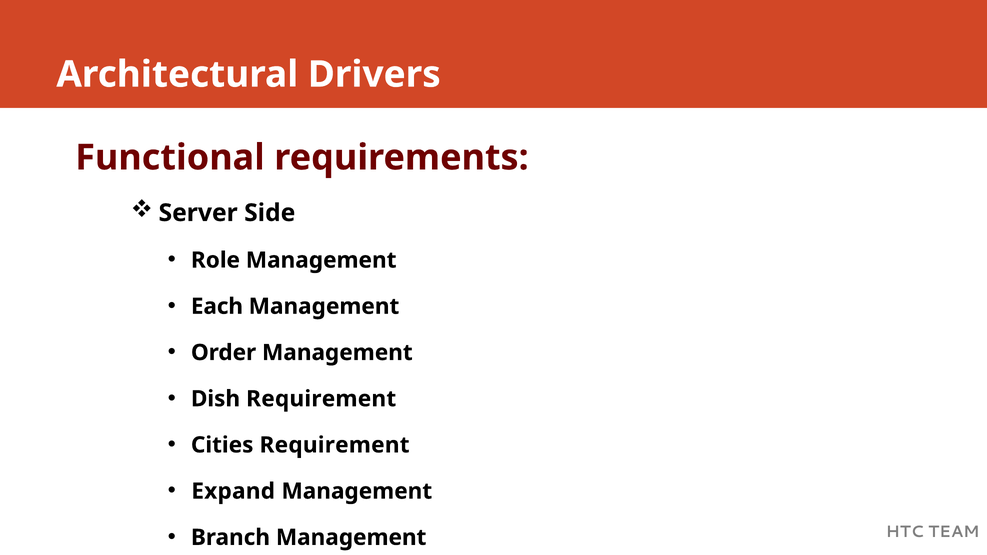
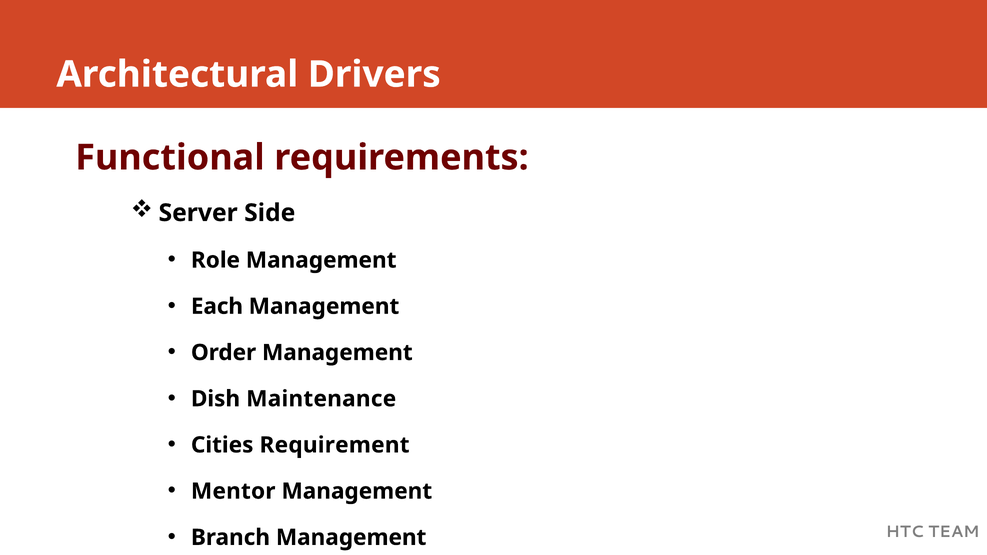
Dish Requirement: Requirement -> Maintenance (321, 399)
Expand: Expand -> Mentor (233, 491)
